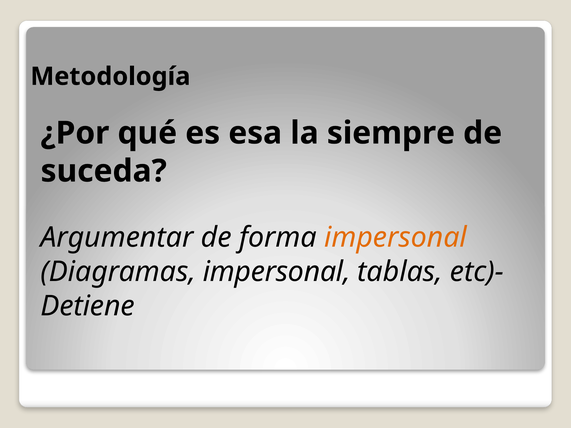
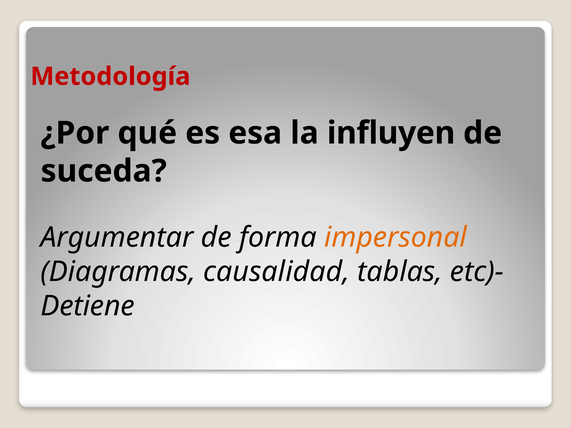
Metodología colour: black -> red (110, 77)
siempre: siempre -> influyen (391, 133)
Diagramas impersonal: impersonal -> causalidad (276, 272)
